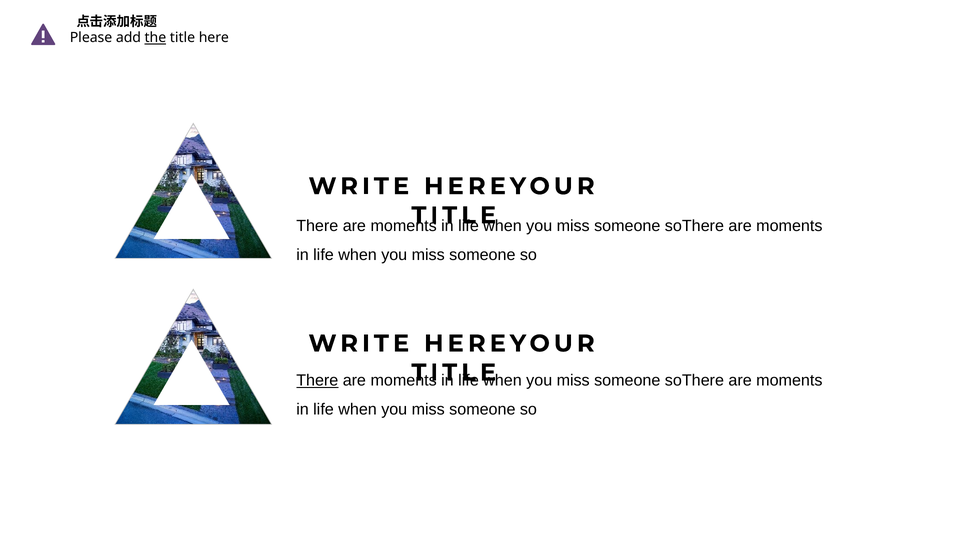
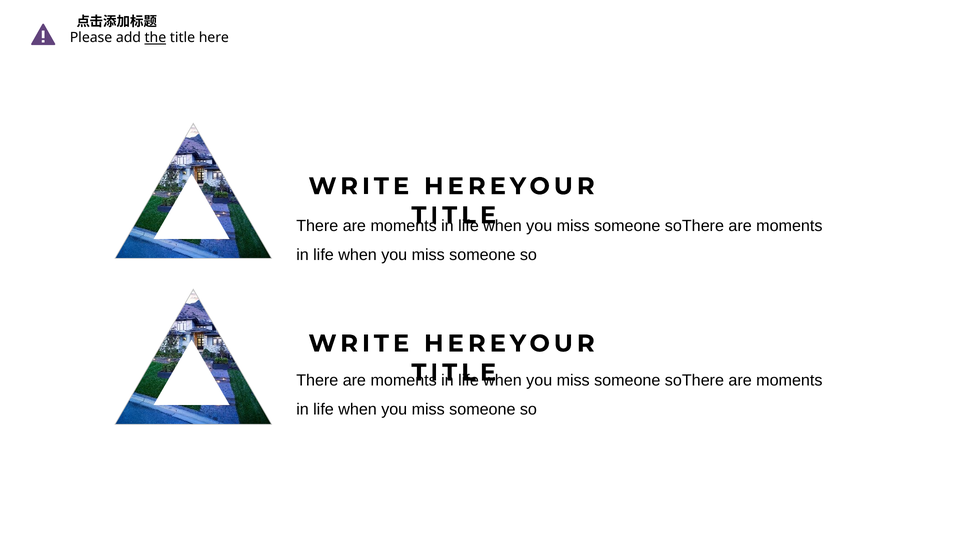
There underline: present -> none (317, 380)
